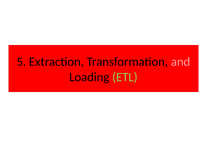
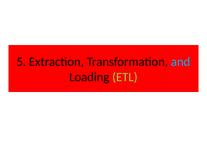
and colour: pink -> light blue (181, 61)
